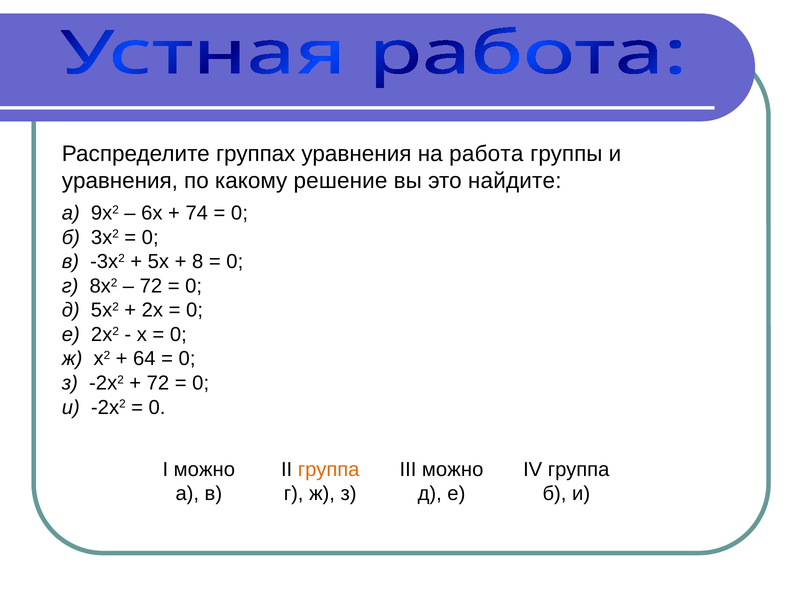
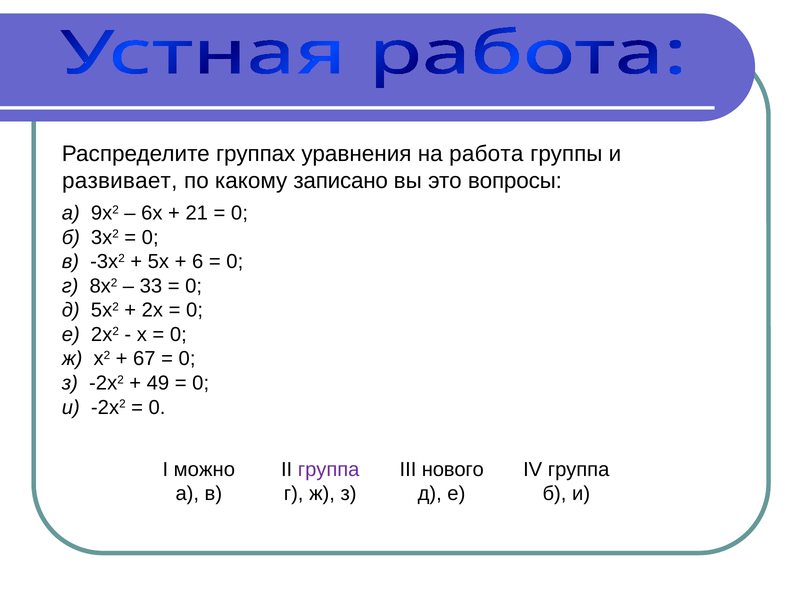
уравнения: уравнения -> развивает (120, 181)
решение: решение -> записано (341, 181)
найдите: найдите -> вопросы (515, 181)
74: 74 -> 21 (197, 213)
8: 8 -> 6 (198, 262)
72: 72 -> 33 (151, 286)
64: 64 -> 67 (144, 359)
72: 72 -> 49 (158, 383)
группа colour: orange -> purple (329, 469)
III можно: можно -> нового (453, 469)
